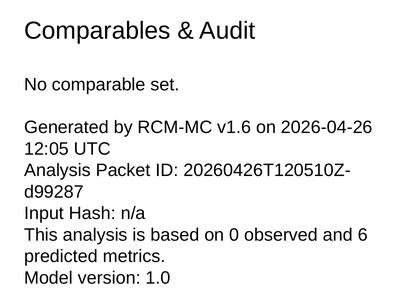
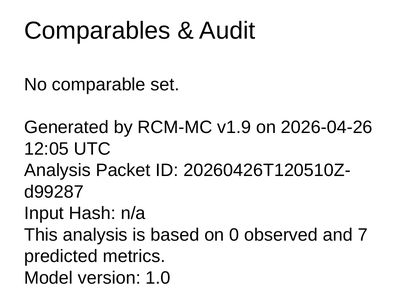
v1.6: v1.6 -> v1.9 (234, 128)
6: 6 -> 7 (363, 235)
